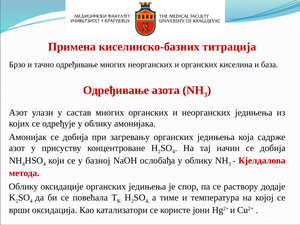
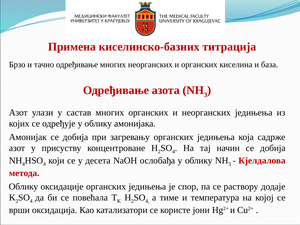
базној: базној -> десета (98, 161)
